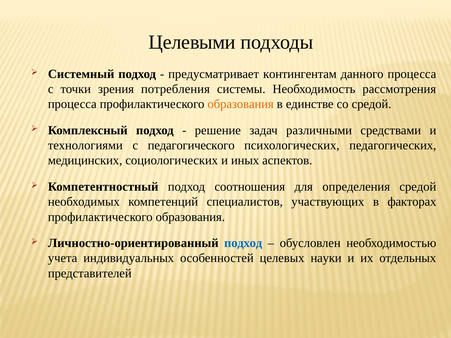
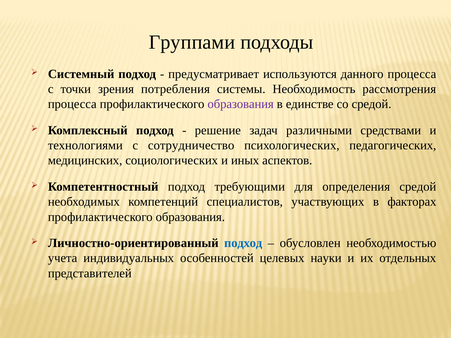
Целевыми: Целевыми -> Группами (192, 42)
контингентам: контингентам -> используются (300, 74)
образования colour: orange -> purple (241, 104)
педагогического: педагогического -> сотрудничество (191, 146)
соотношения: соотношения -> требующими (250, 187)
